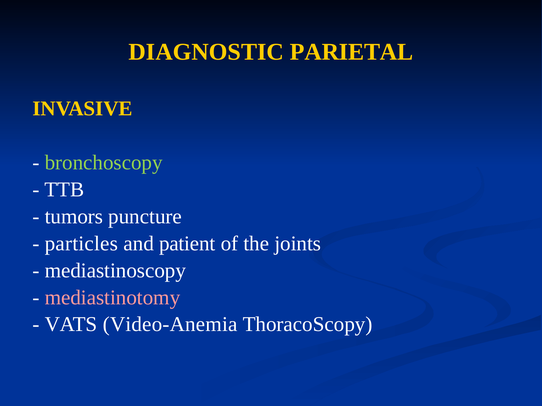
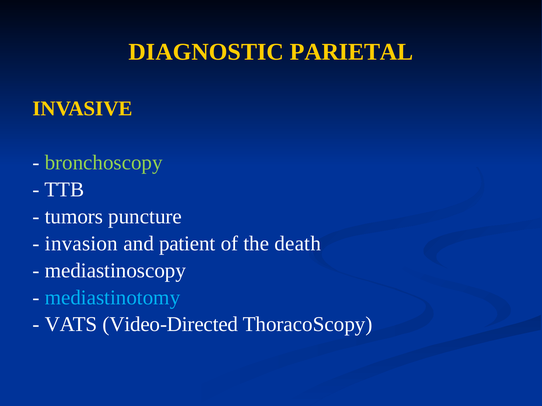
particles: particles -> invasion (81, 244)
joints: joints -> death (298, 244)
mediastinotomy colour: pink -> light blue (112, 298)
Video-Anemia: Video-Anemia -> Video-Directed (170, 325)
